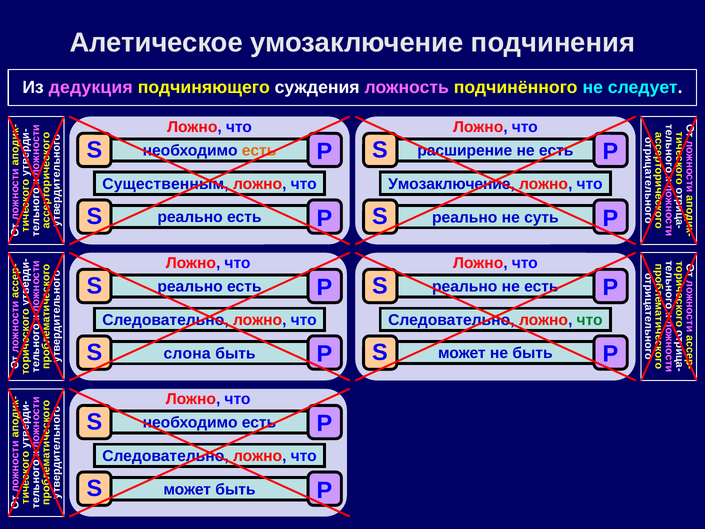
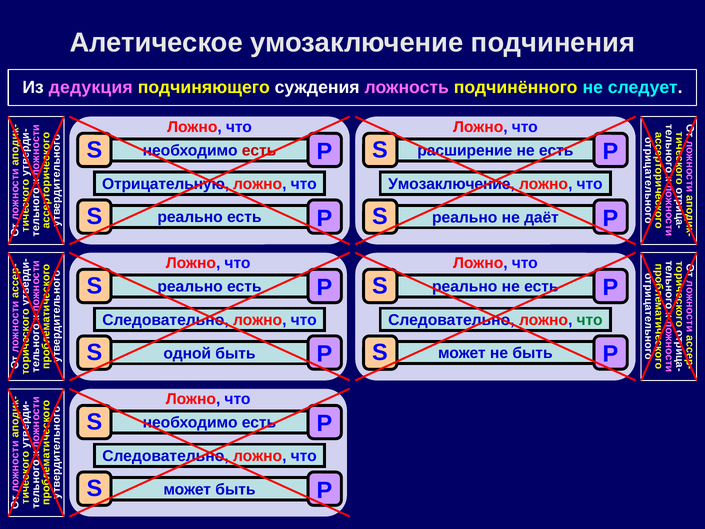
есть colour: orange -> red (259, 151)
Существенным: Существенным -> Отрицательную (166, 184)
суть: суть -> даёт (541, 217)
слона: слона -> одной (187, 353)
